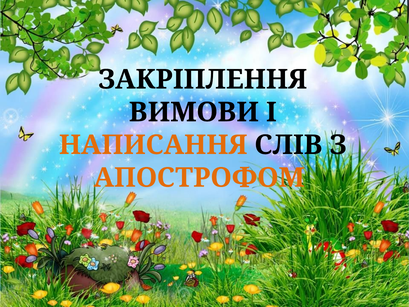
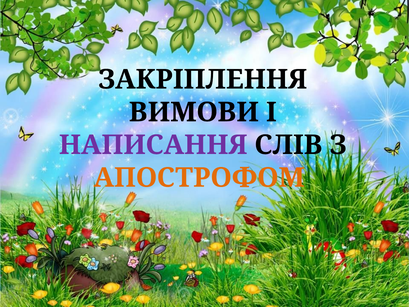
НАПИСАННЯ colour: orange -> purple (153, 145)
